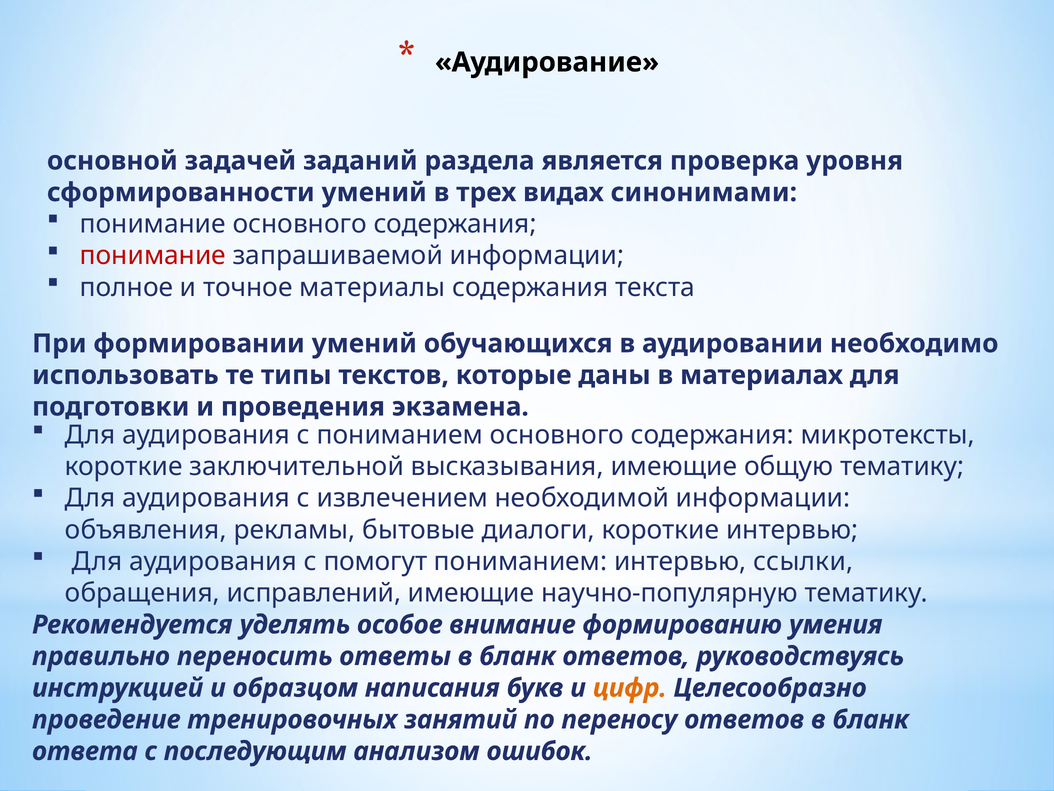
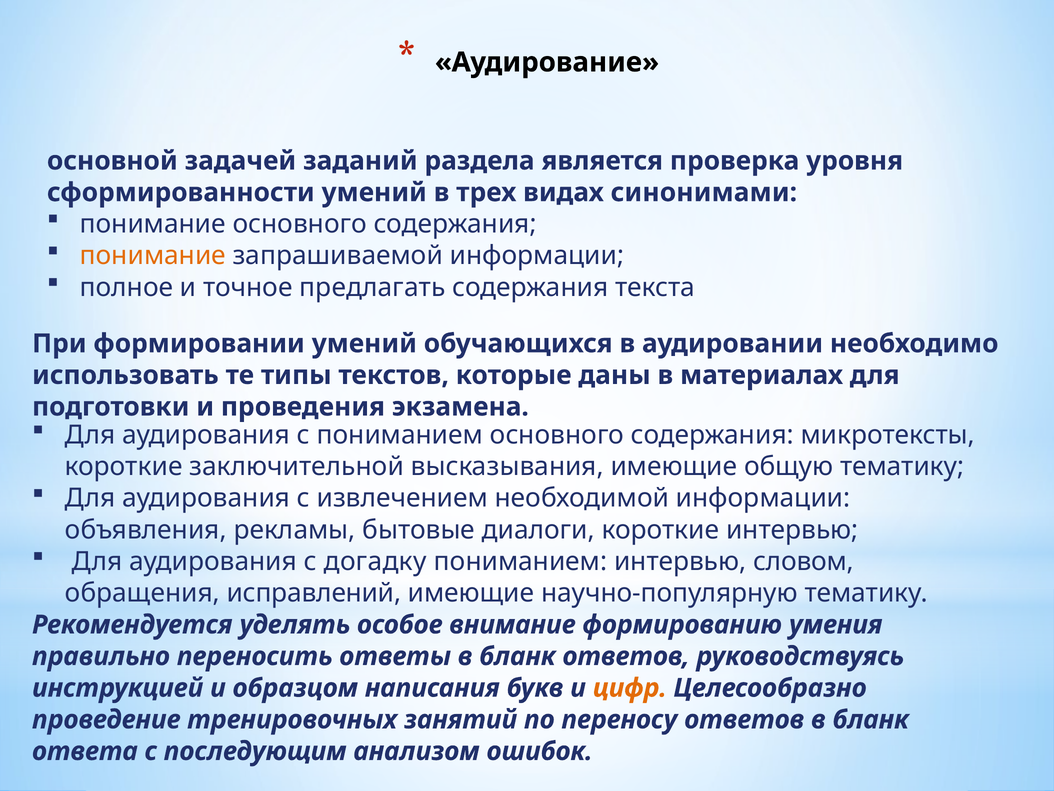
понимание colour: red -> orange (153, 256)
материалы: материалы -> предлагать (372, 287)
помогут: помогут -> догадку (375, 561)
ссылки: ссылки -> словом (803, 561)
